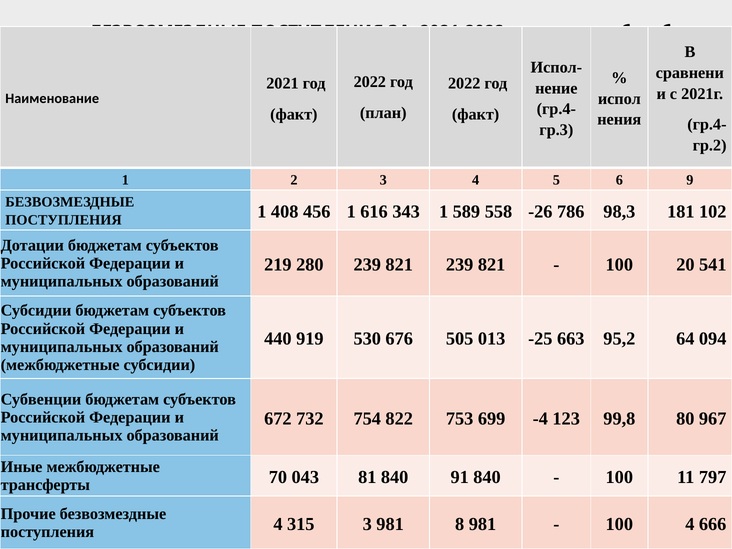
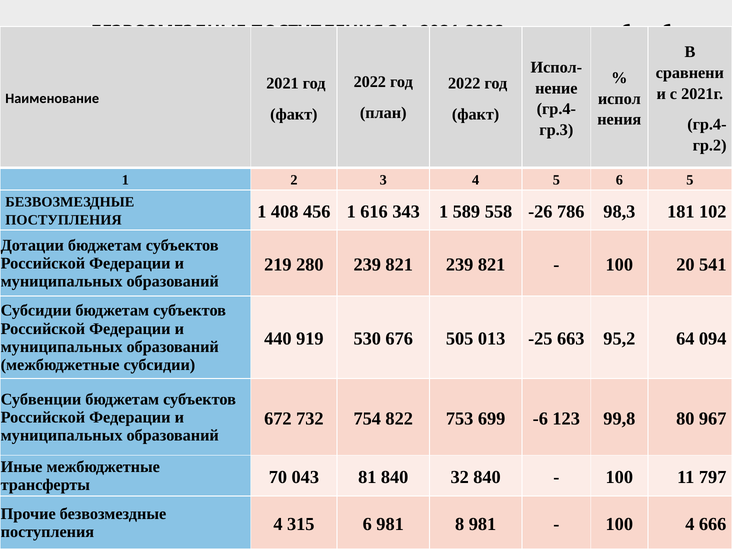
6 9: 9 -> 5 (690, 180)
-4: -4 -> -6 (540, 418)
91: 91 -> 32 (460, 477)
315 3: 3 -> 6 (367, 524)
